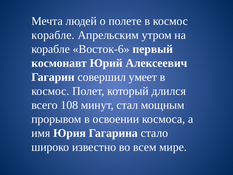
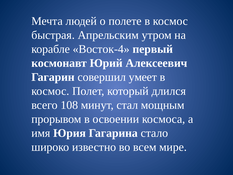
корабле: корабле -> быстрая (53, 35)
Восток-6: Восток-6 -> Восток-4 (101, 49)
